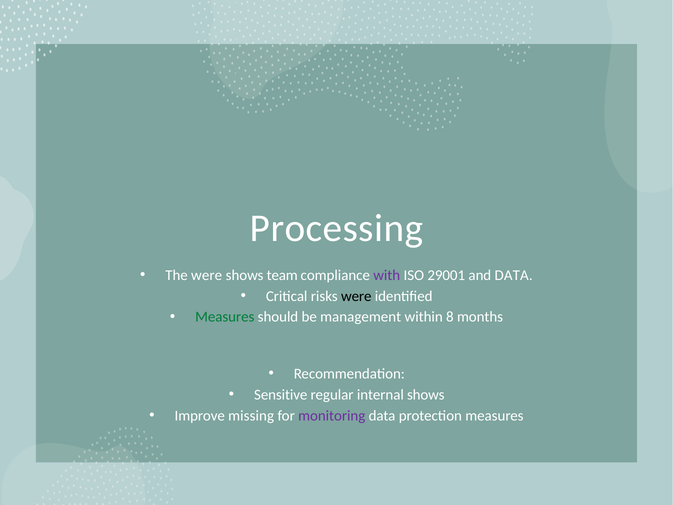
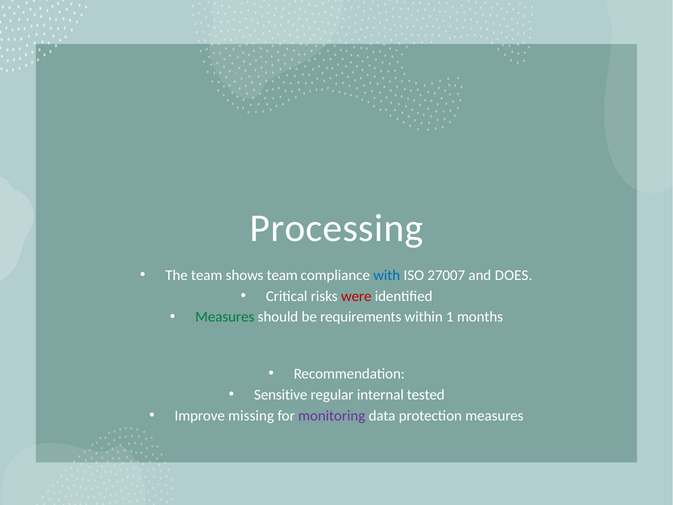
The were: were -> team (207, 275)
with colour: purple -> blue (387, 275)
29001: 29001 -> 27007 (446, 275)
and DATA: DATA -> DOES (514, 275)
were colour: black -> red (356, 296)
management: management -> requirements (361, 317)
8: 8 -> 1 (450, 317)
internal shows: shows -> tested (426, 394)
